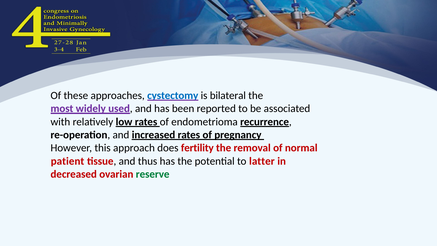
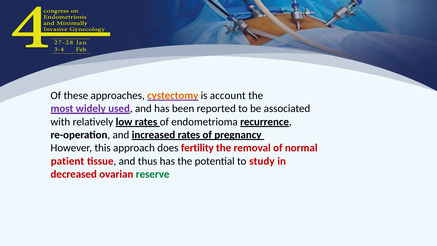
cystectomy colour: blue -> orange (173, 95)
bilateral: bilateral -> account (228, 95)
latter: latter -> study (262, 161)
